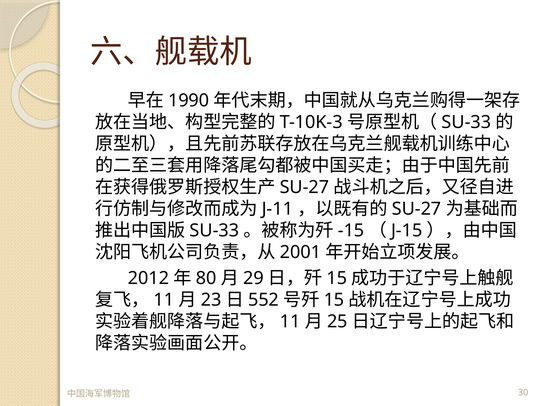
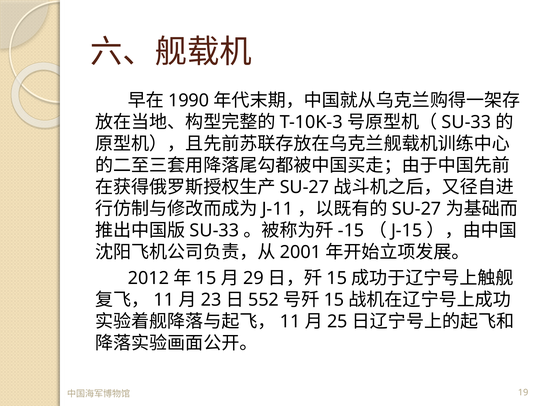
80: 80 -> 15 (206, 278)
30: 30 -> 19 (523, 392)
